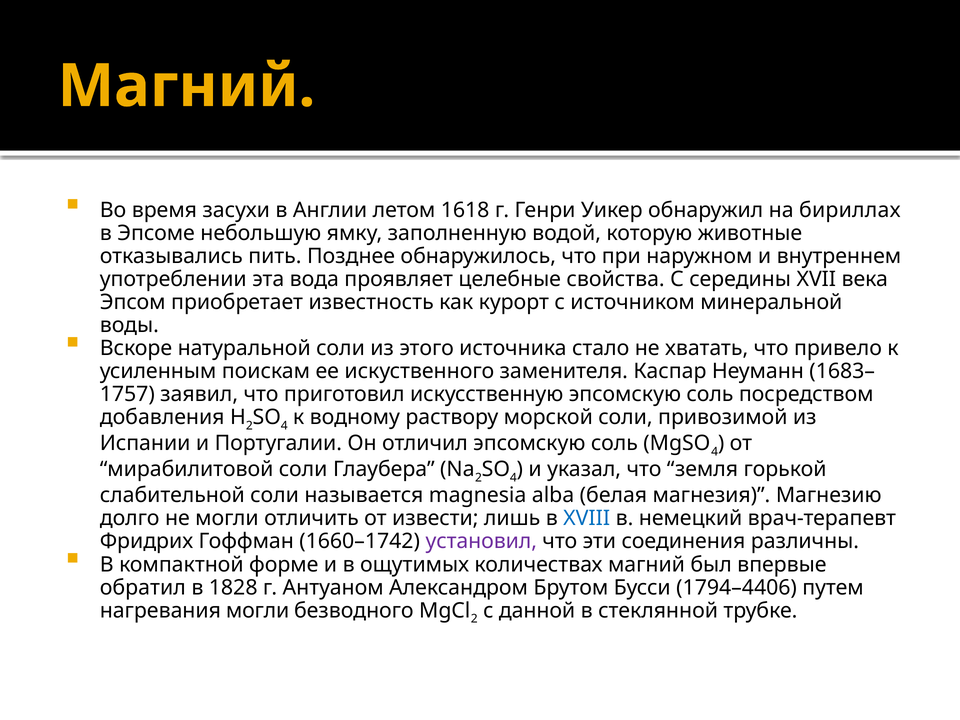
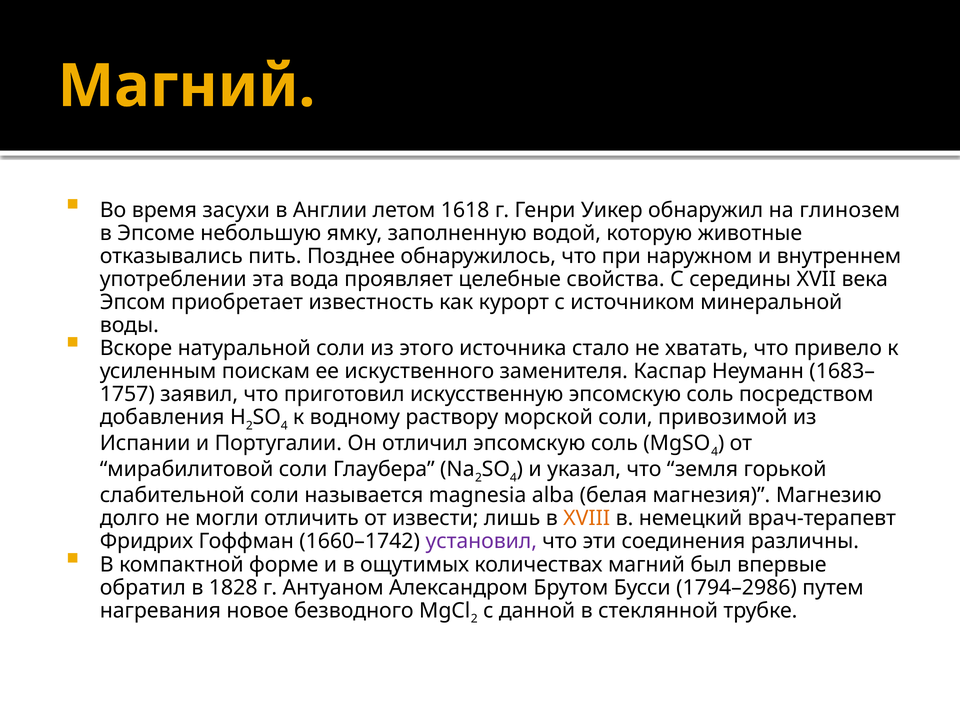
бириллах: бириллах -> глинозем (850, 210)
XVIII colour: blue -> orange (587, 518)
1794–4406: 1794–4406 -> 1794–2986 (737, 587)
нагревания могли: могли -> новое (257, 611)
